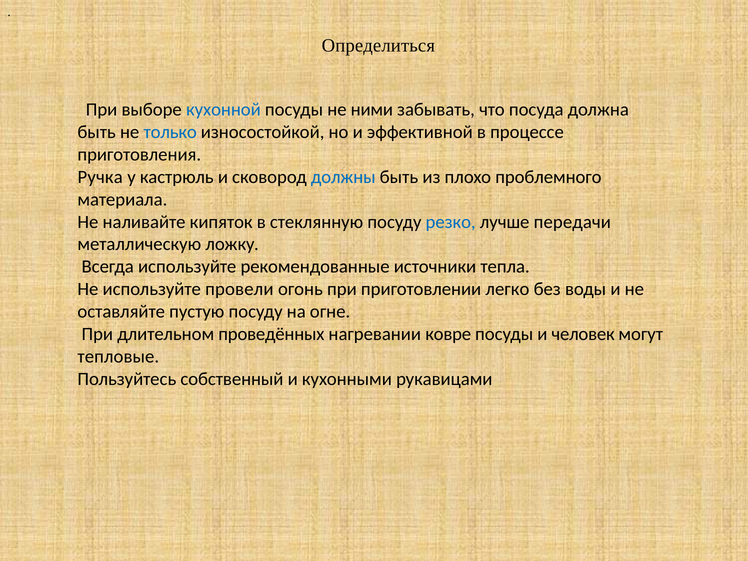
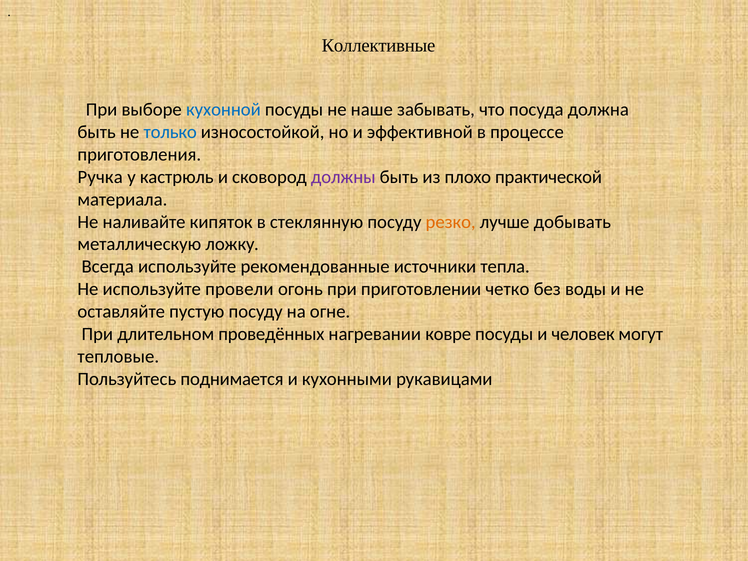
Определиться: Определиться -> Коллективные (378, 45)
ними: ними -> наше (372, 110)
должны colour: blue -> purple (343, 177)
проблемного: проблемного -> практической (548, 177)
резко colour: blue -> orange (451, 222)
передачи: передачи -> добывать (572, 222)
легко: легко -> четко (507, 289)
собственный: собственный -> поднимается (232, 379)
